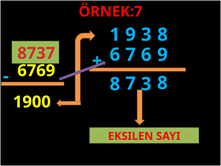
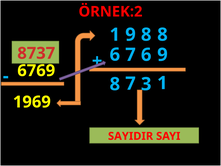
ÖRNEK:7: ÖRNEK:7 -> ÖRNEK:2 (110, 12)
1 9 3: 3 -> 8 (146, 35)
8: 8 -> 1 (162, 83)
1900: 1900 -> 1969 (32, 102)
EKSILEN: EKSILEN -> SAYIDIR (131, 136)
